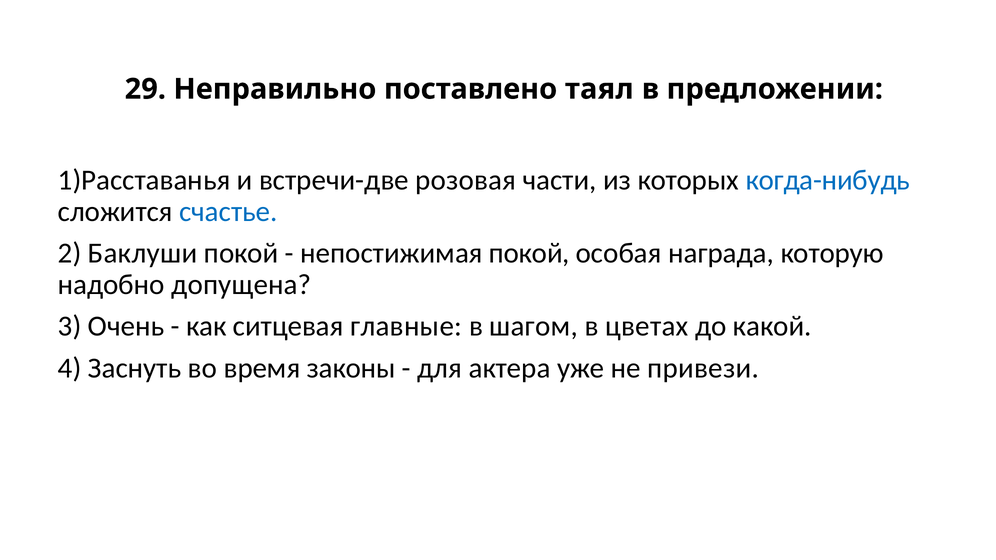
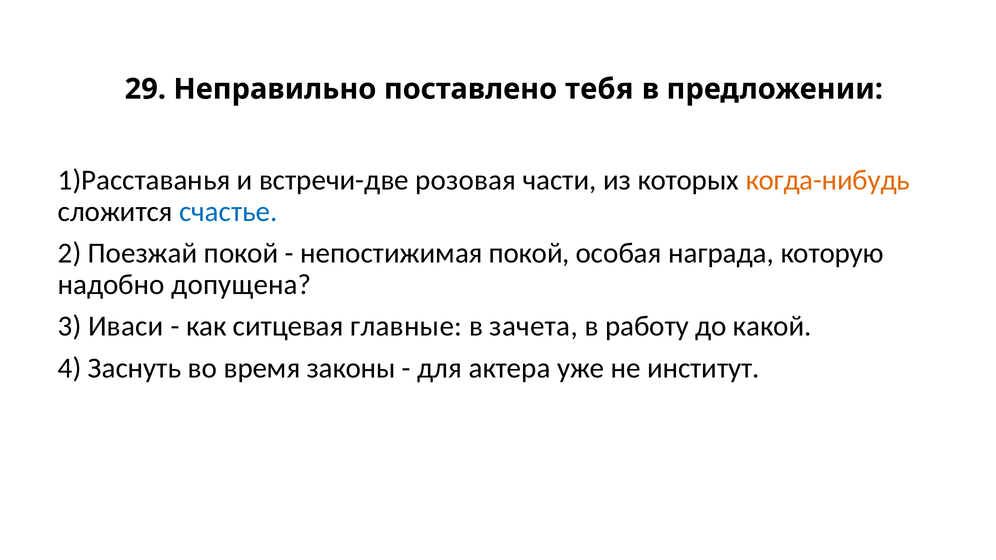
таял: таял -> тебя (599, 89)
когда-нибудь colour: blue -> orange (828, 180)
Баклуши: Баклуши -> Поезжай (143, 253)
Очень: Очень -> Иваси (126, 326)
шагом: шагом -> зачета (534, 326)
цветах: цветах -> работу (647, 326)
привези: привези -> институт (703, 368)
